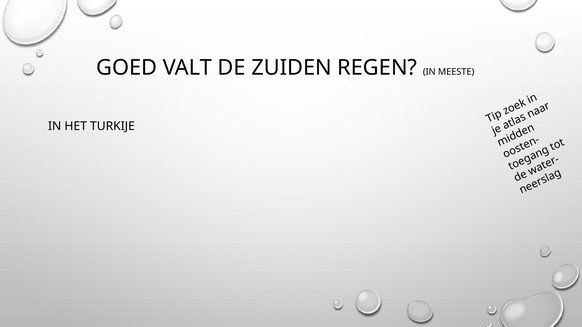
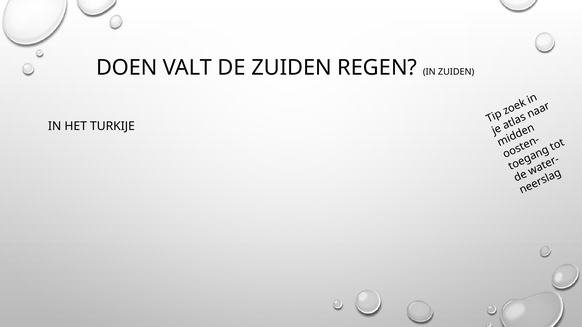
GOED: GOED -> DOEN (127, 68)
IN MEESTE: MEESTE -> ZUIDEN (456, 72)
